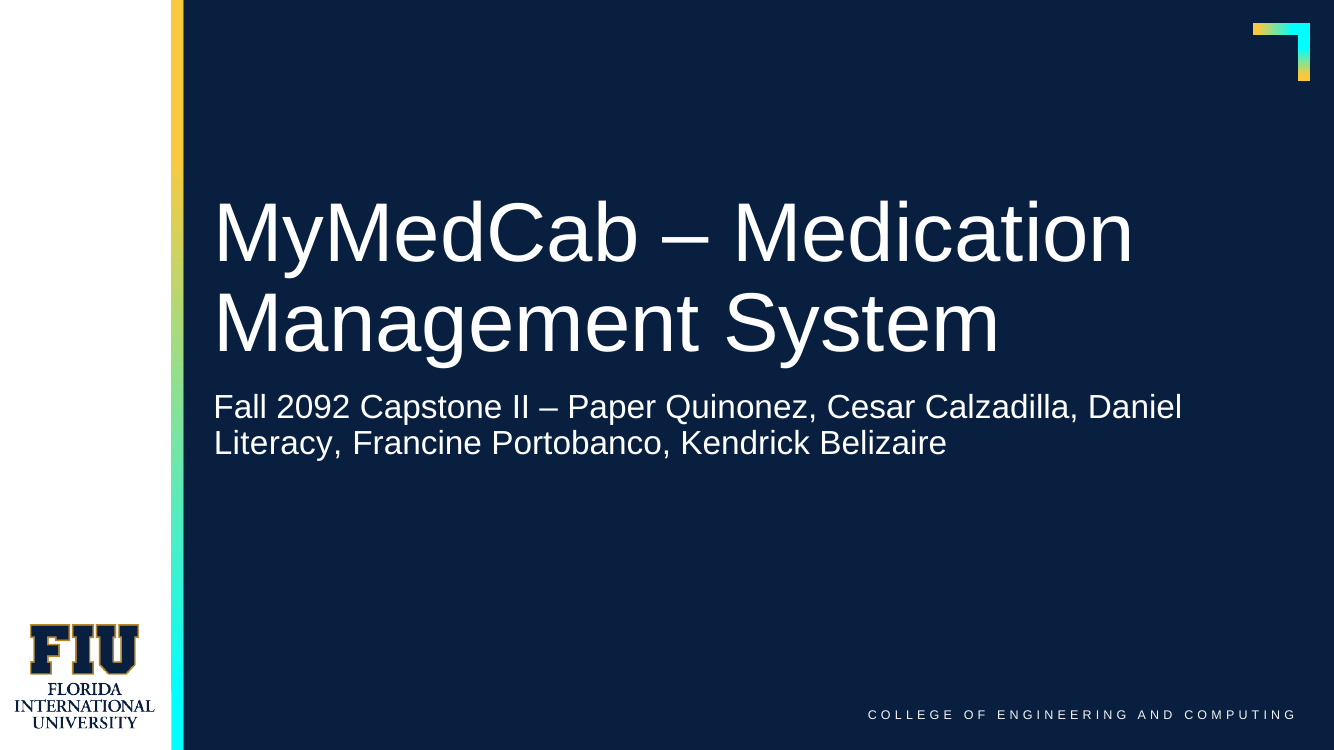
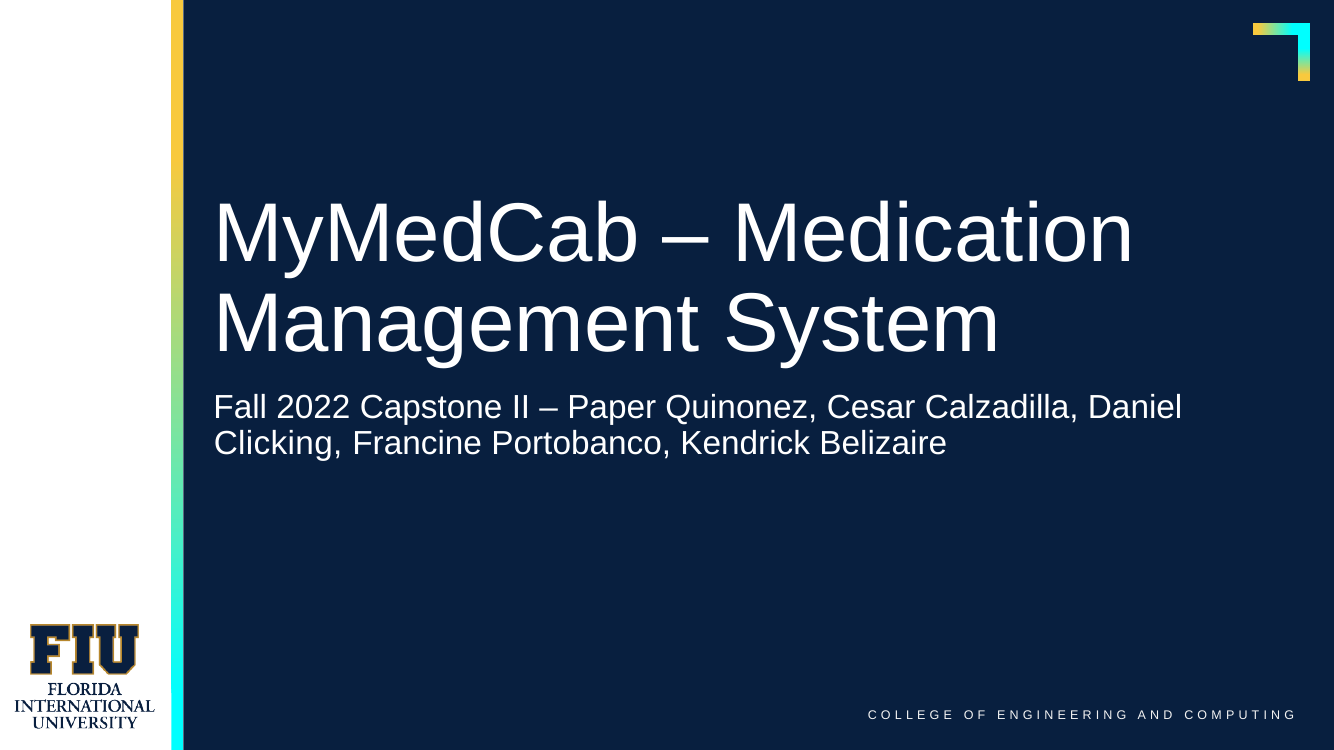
2092: 2092 -> 2022 (313, 408)
Literacy: Literacy -> Clicking (278, 444)
